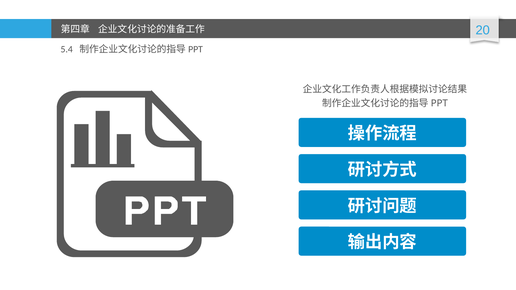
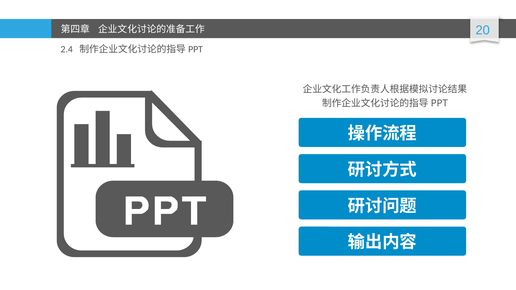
5.4: 5.4 -> 2.4 (67, 49)
